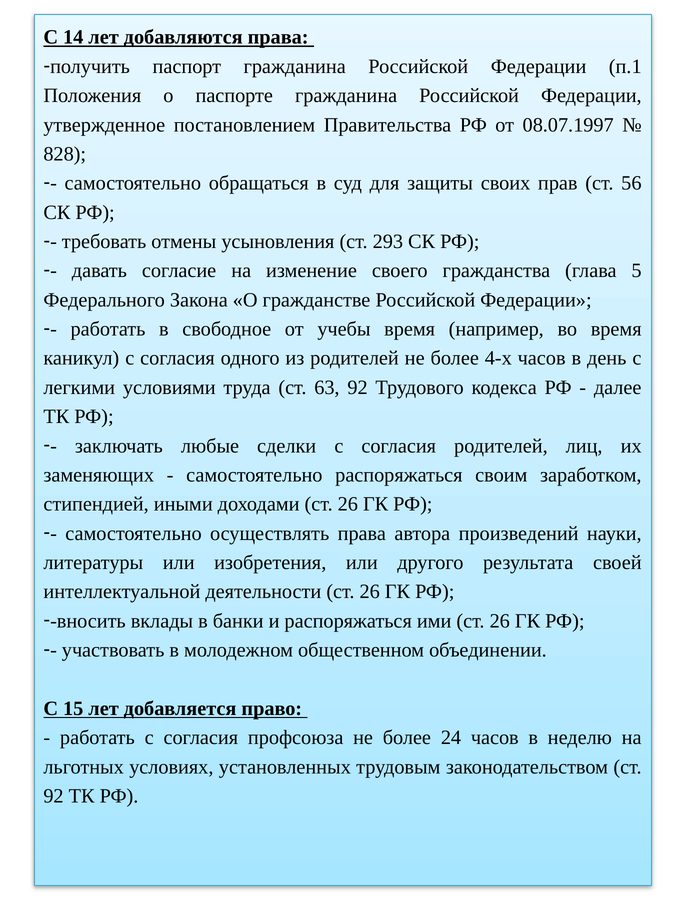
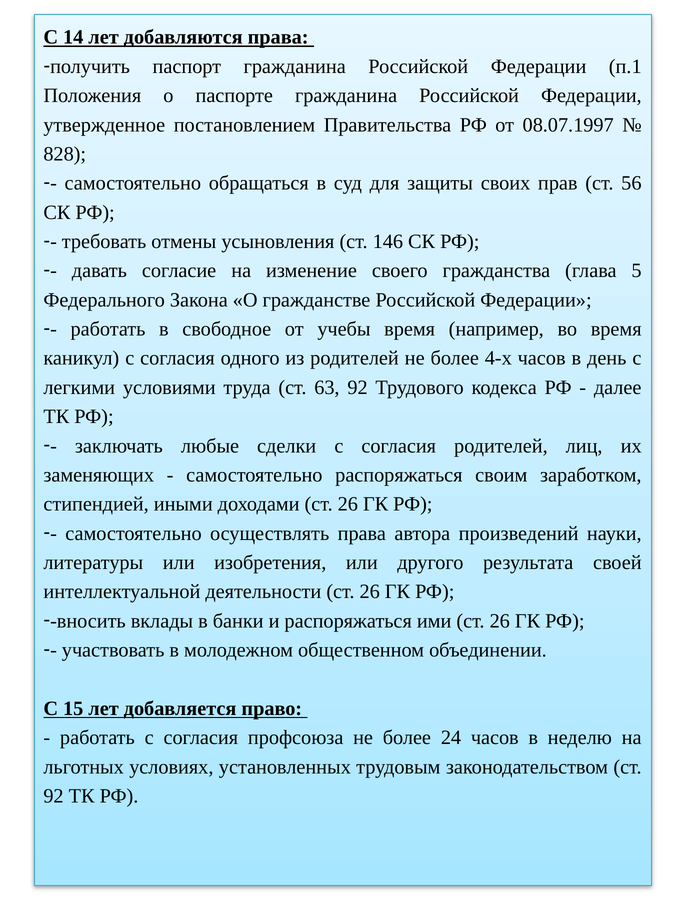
293: 293 -> 146 (388, 242)
